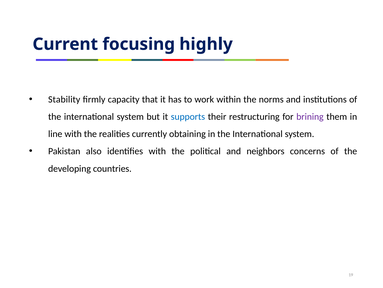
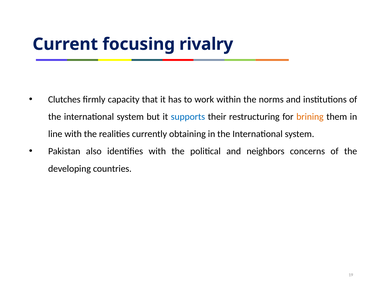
highly: highly -> rivalry (206, 44)
Stability: Stability -> Clutches (64, 99)
brining colour: purple -> orange (310, 116)
